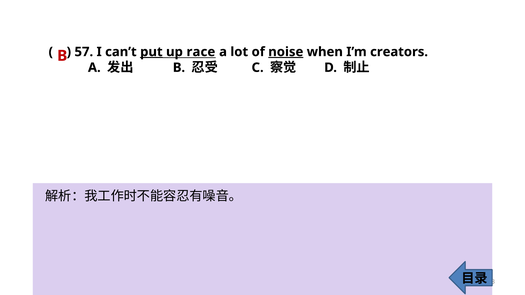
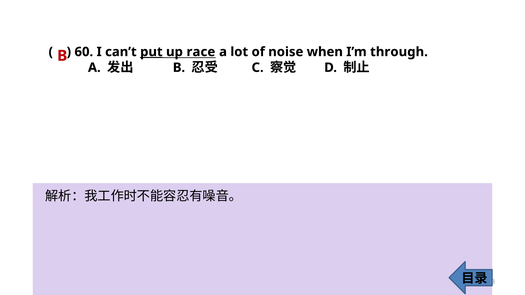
57: 57 -> 60 (84, 52)
noise underline: present -> none (286, 52)
creators: creators -> through (399, 52)
